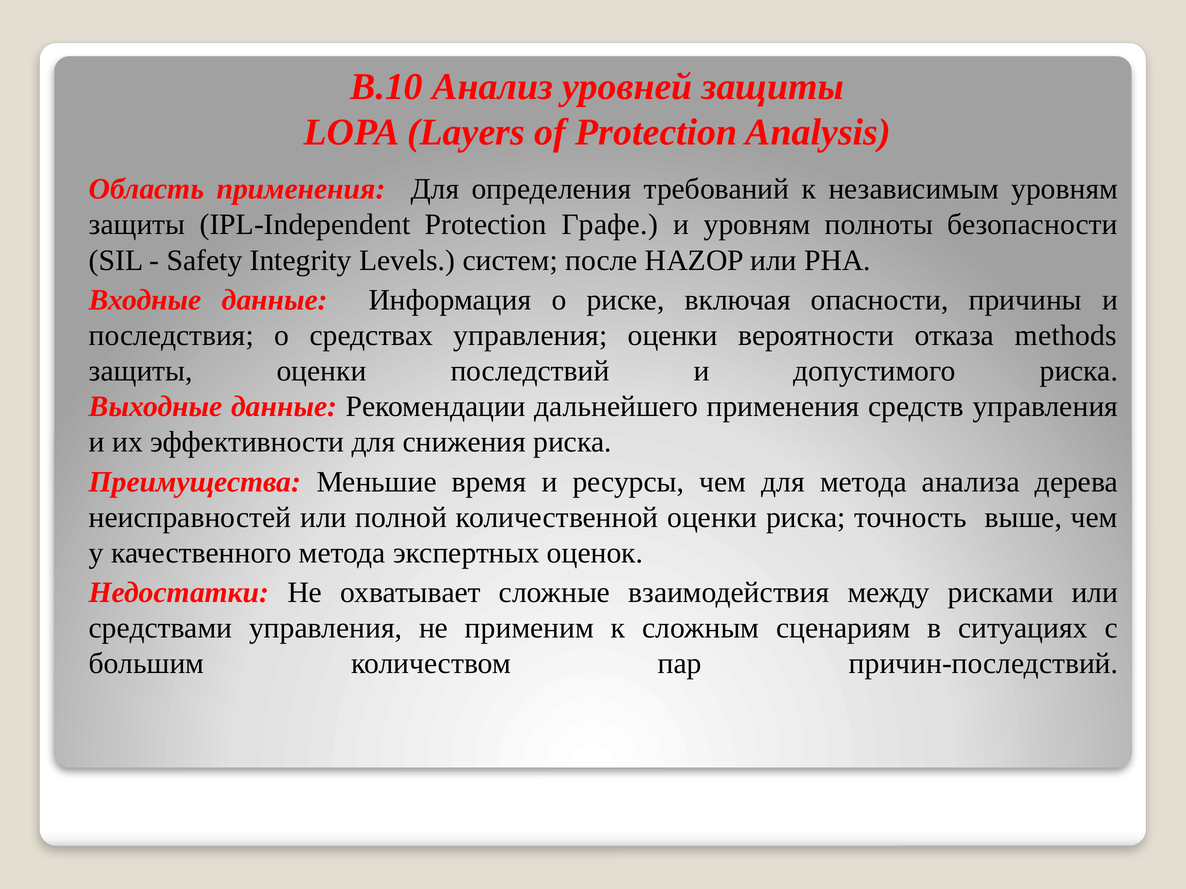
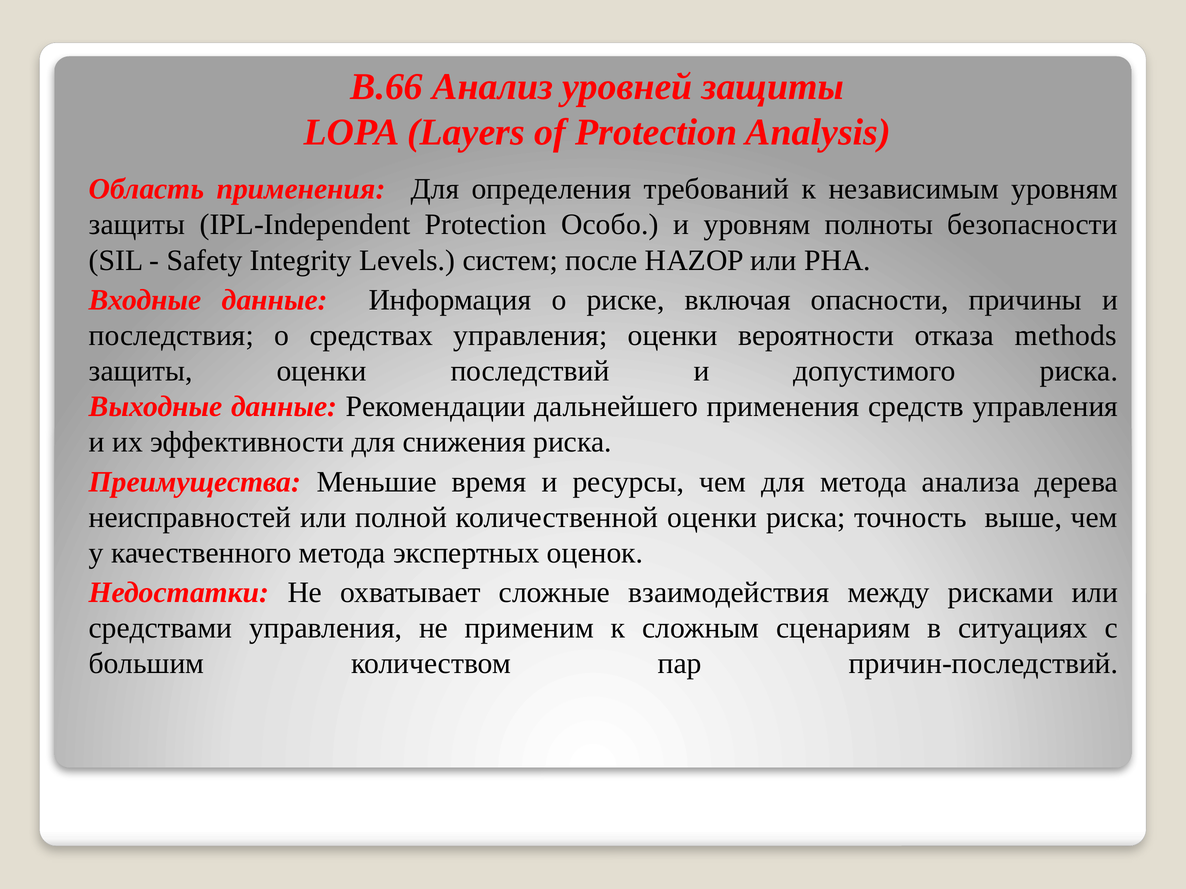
B.10: B.10 -> B.66 (387, 87)
Графе: Графе -> Особо (610, 225)
